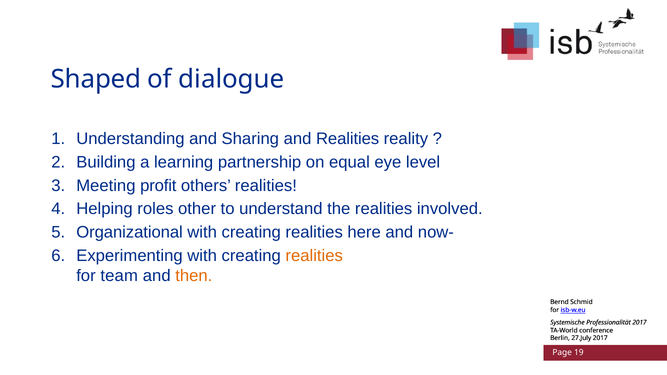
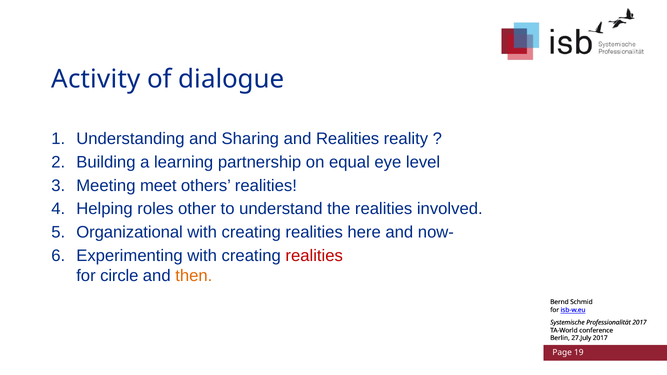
Shaped: Shaped -> Activity (96, 79)
profit: profit -> meet (158, 186)
realities colour: orange -> red (314, 256)
team: team -> circle (119, 276)
